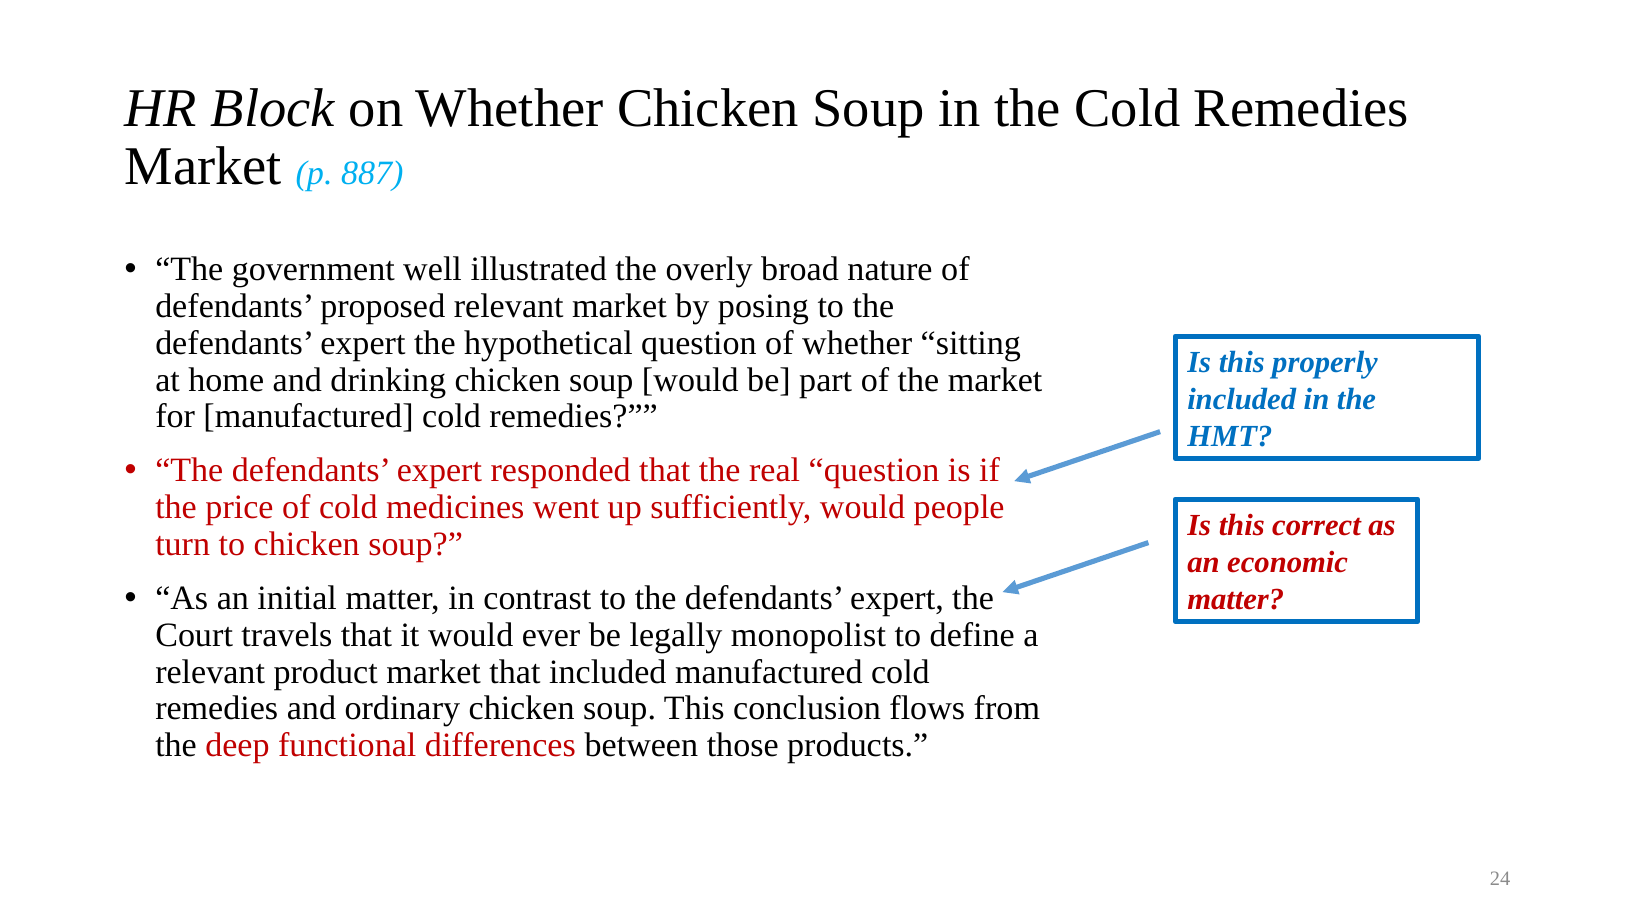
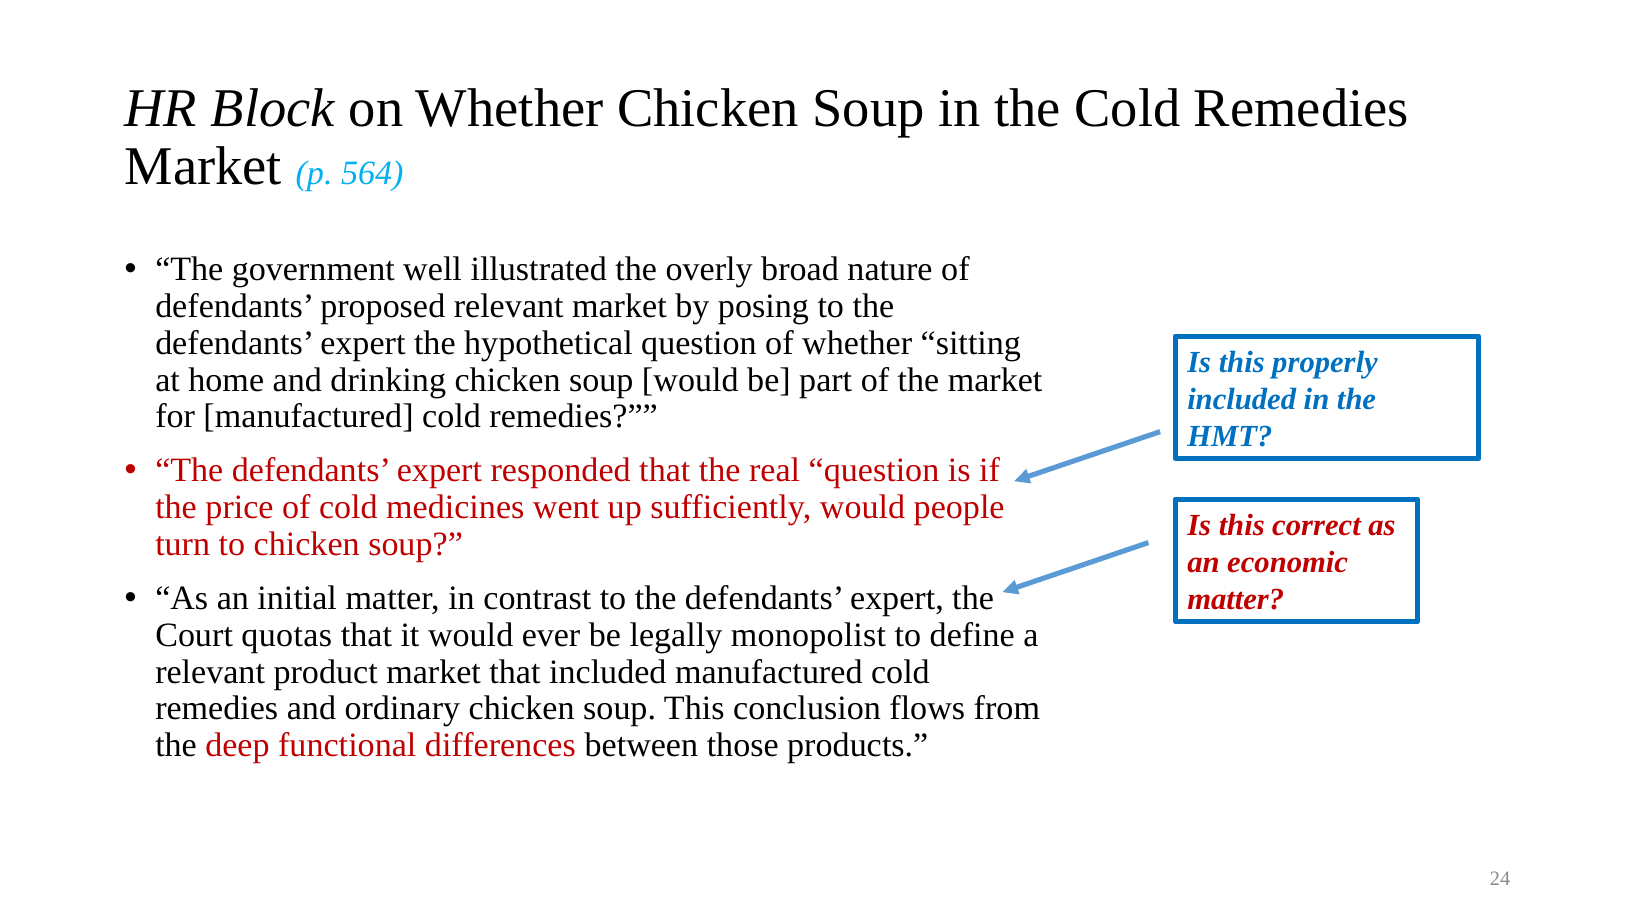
887: 887 -> 564 (372, 174)
travels: travels -> quotas (287, 635)
